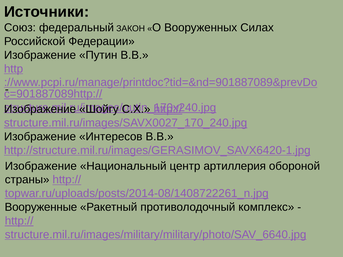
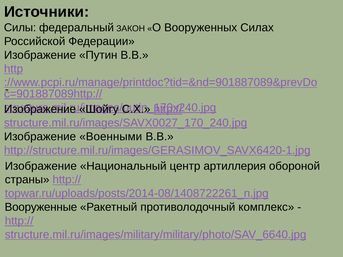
Союз: Союз -> Силы (20, 28)
Интересов: Интересов -> Военными (111, 137)
